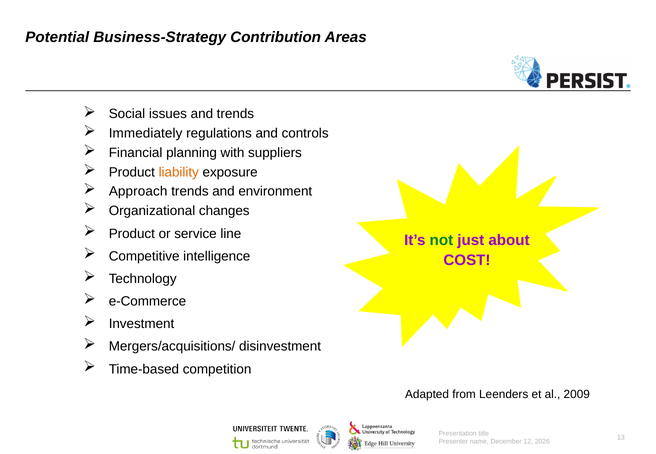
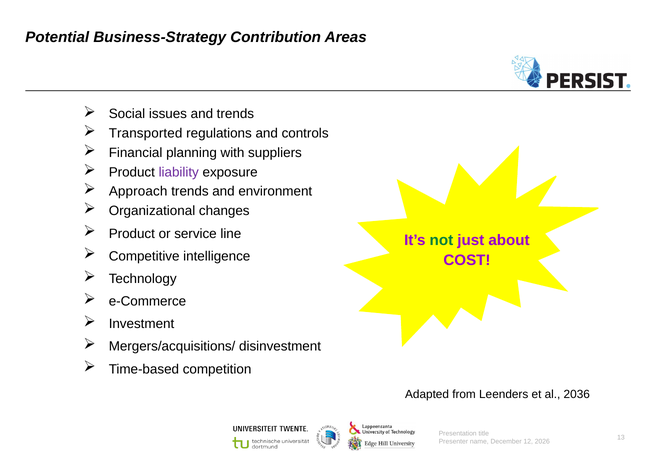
Immediately: Immediately -> Transported (146, 133)
liability colour: orange -> purple (179, 172)
2009: 2009 -> 2036 (577, 395)
